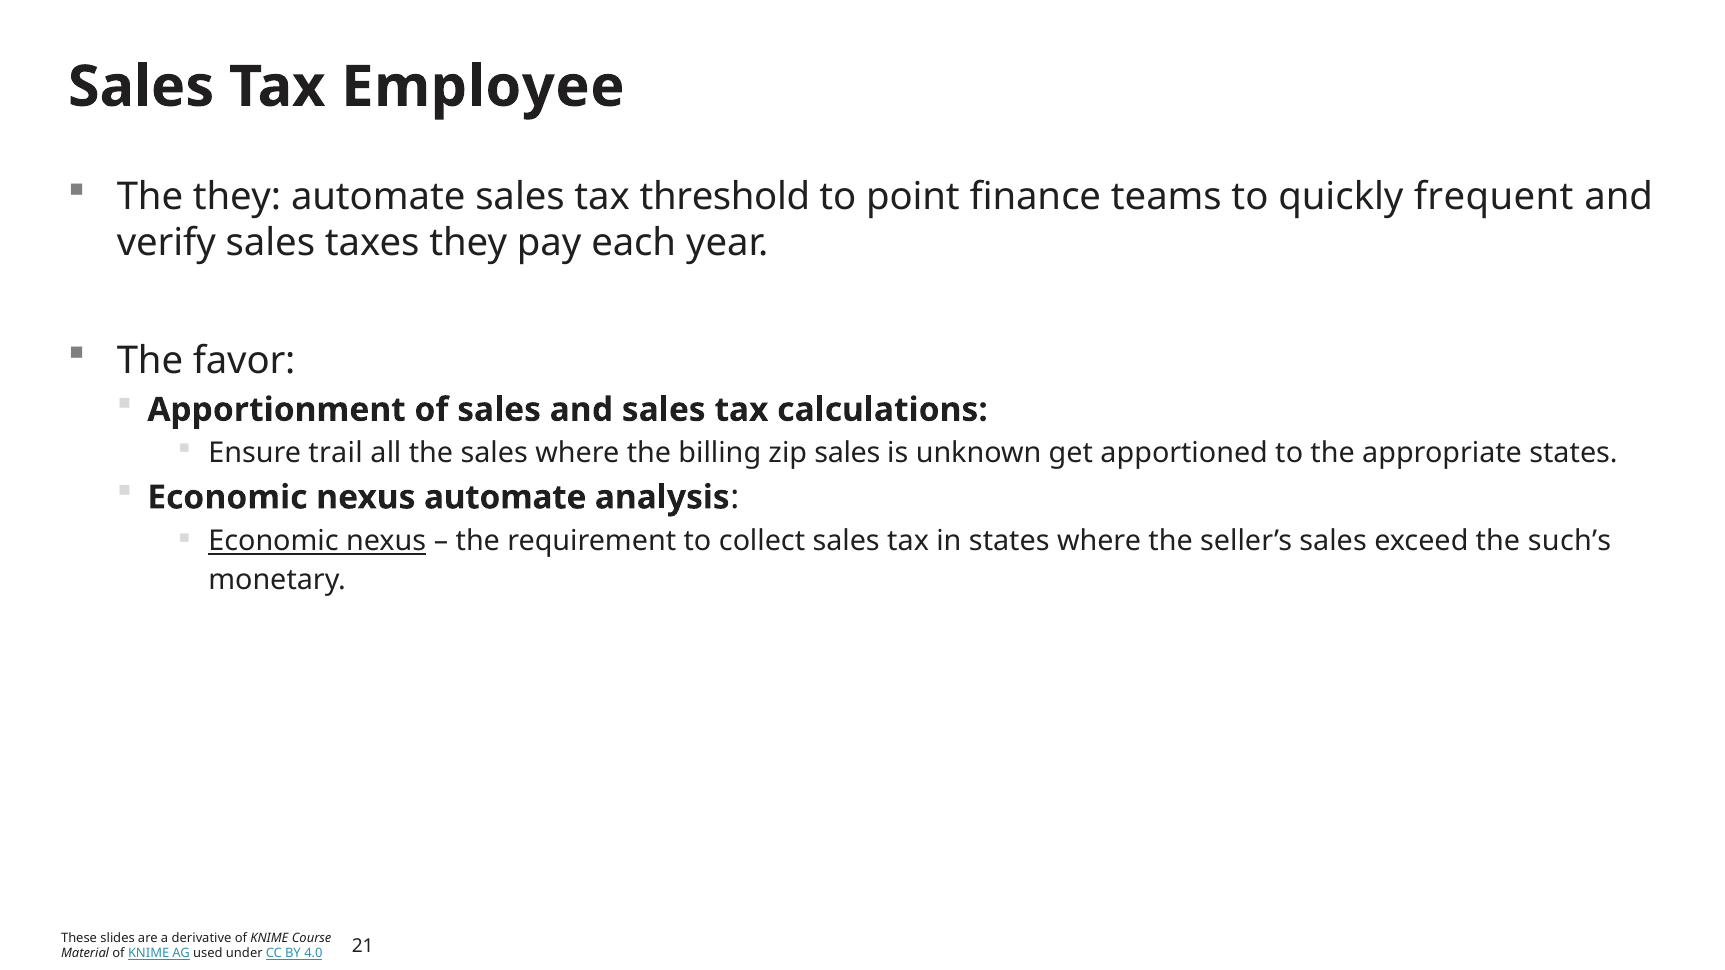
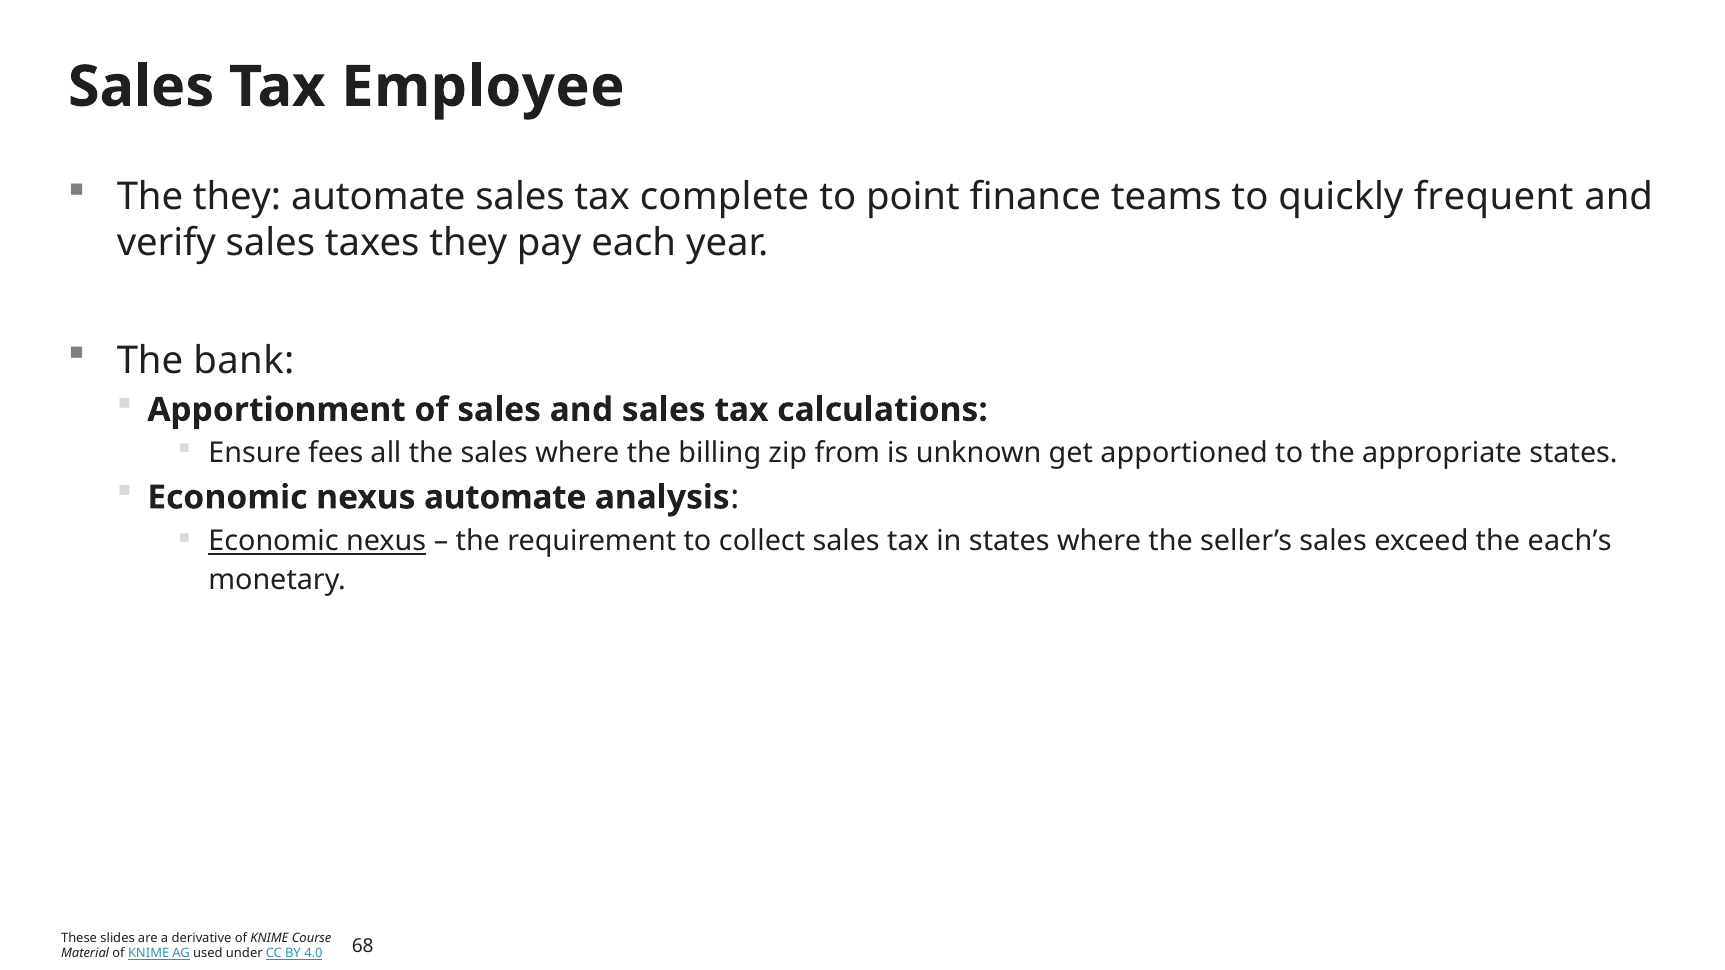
threshold: threshold -> complete (725, 197)
favor: favor -> bank (244, 361)
trail: trail -> fees (336, 453)
zip sales: sales -> from (847, 453)
such’s: such’s -> each’s (1570, 541)
21: 21 -> 68 (363, 947)
